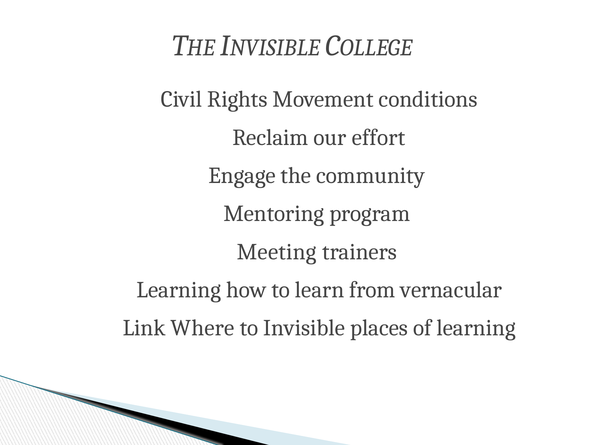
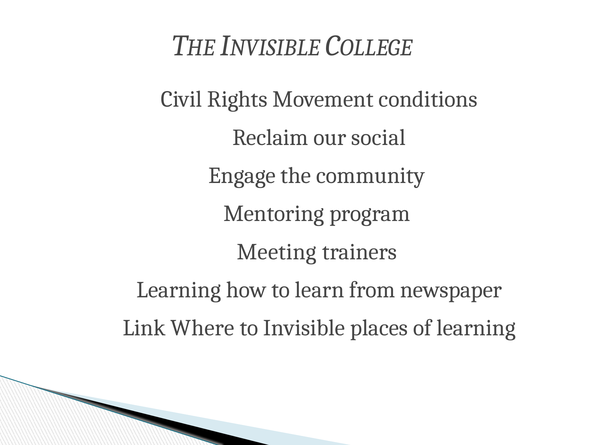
effort: effort -> social (378, 138)
vernacular: vernacular -> newspaper (451, 290)
